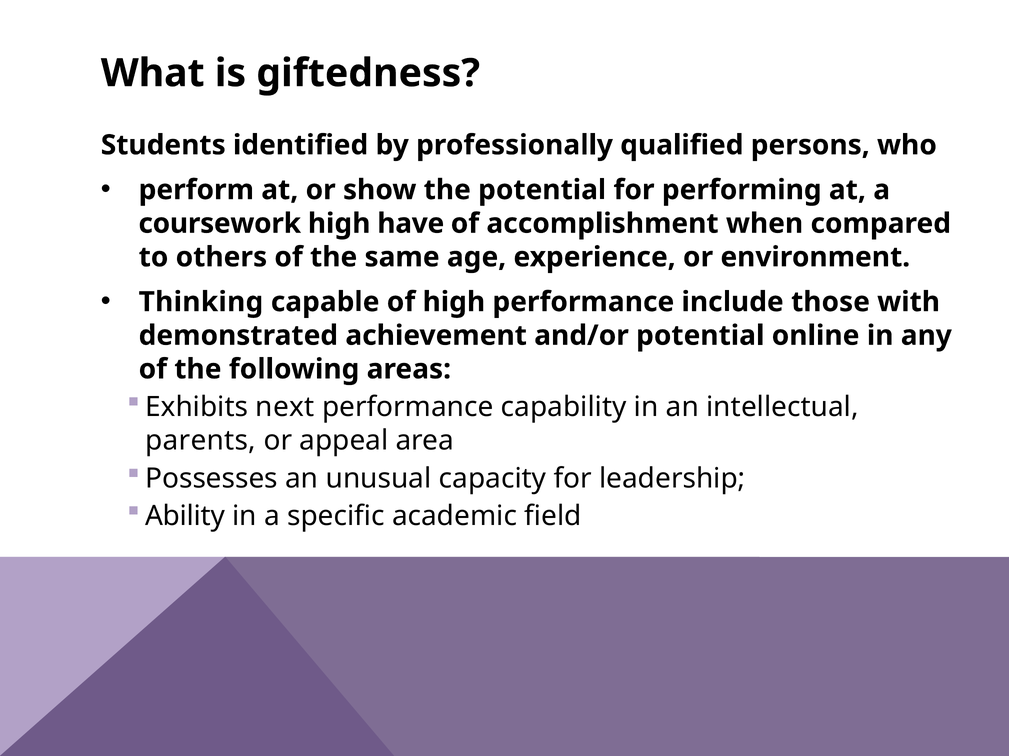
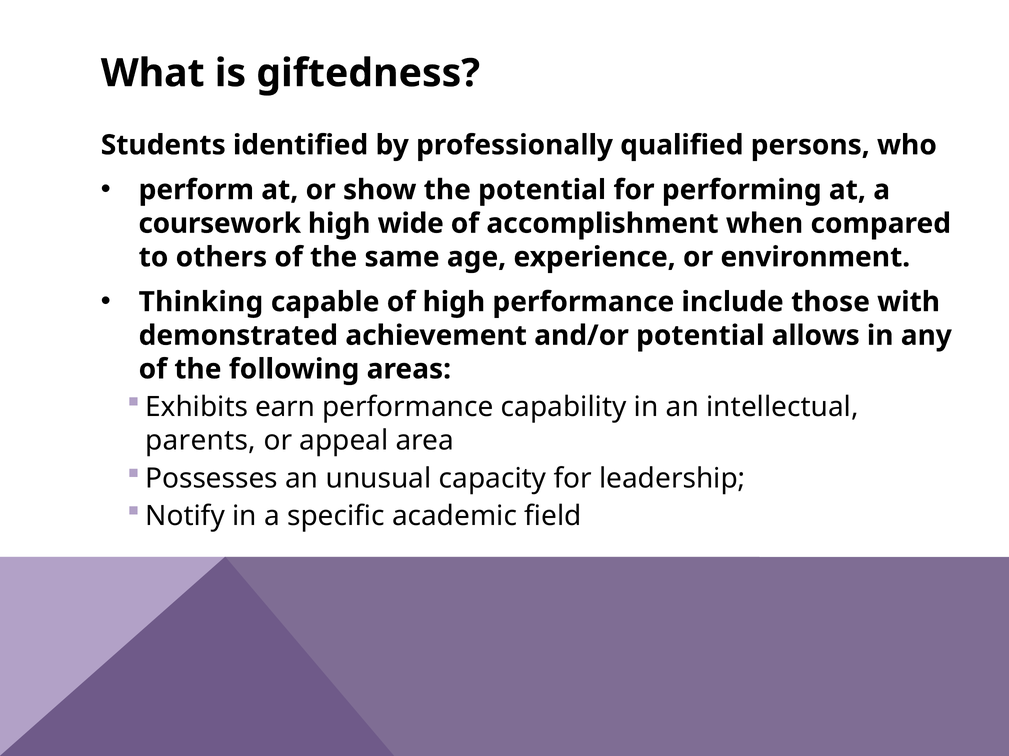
have: have -> wide (411, 224)
online: online -> allows (816, 336)
next: next -> earn (285, 407)
Ability: Ability -> Notify (185, 517)
